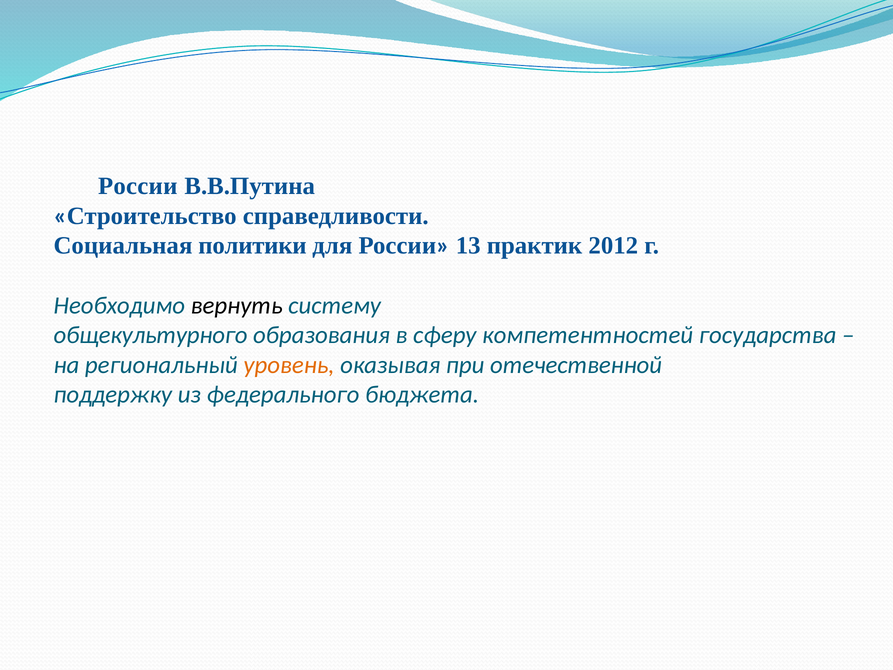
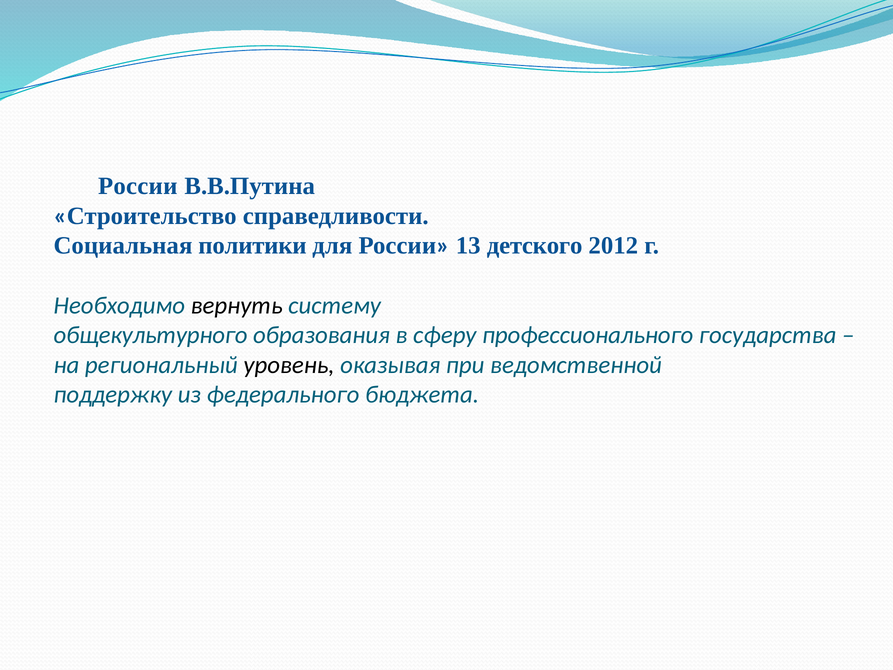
практик: практик -> детского (535, 246)
компетентностей: компетентностей -> профессионального (588, 335)
уровень colour: orange -> black (289, 365)
отечественной: отечественной -> ведомственной (576, 365)
